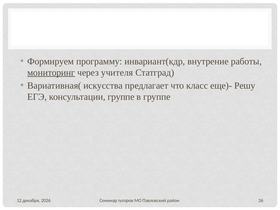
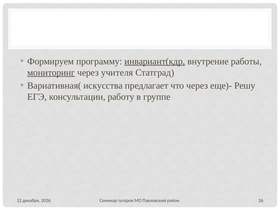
инвариант(кдр underline: none -> present (155, 61)
что класс: класс -> через (197, 86)
консультации группе: группе -> работу (121, 97)
